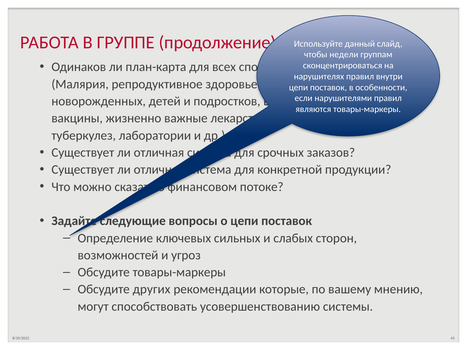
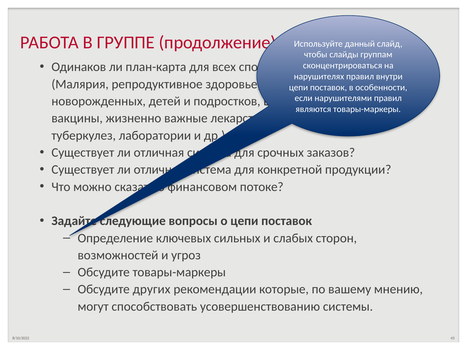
недели: недели -> слайды (344, 55)
